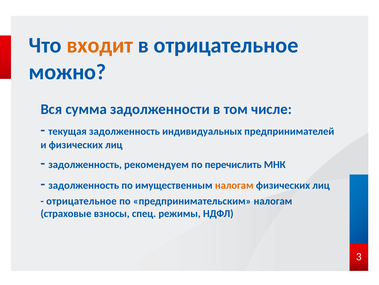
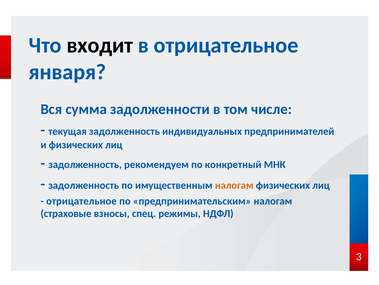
входит colour: orange -> black (100, 45)
можно: можно -> января (67, 72)
перечислить: перечислить -> конкретный (233, 164)
